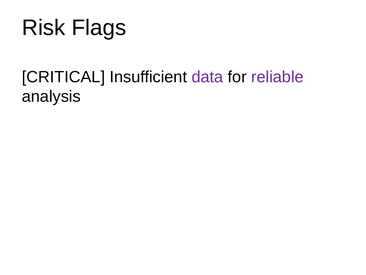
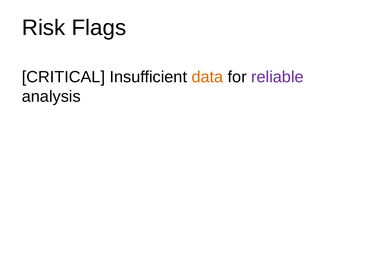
data colour: purple -> orange (207, 77)
